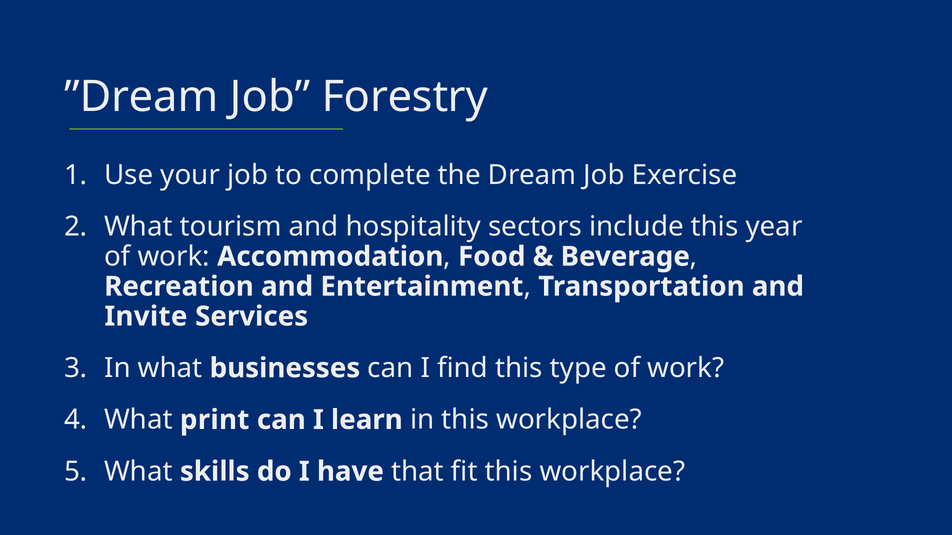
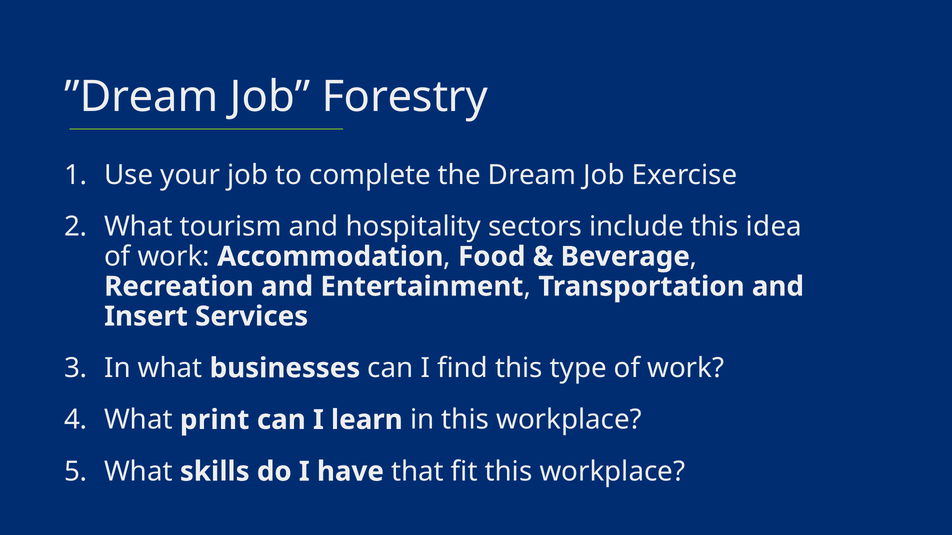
year: year -> idea (774, 227)
Invite: Invite -> Insert (146, 317)
